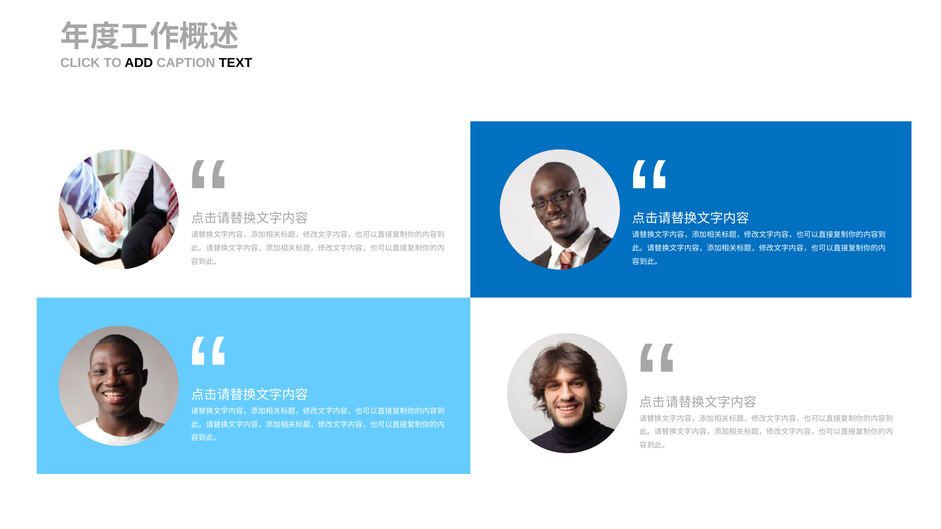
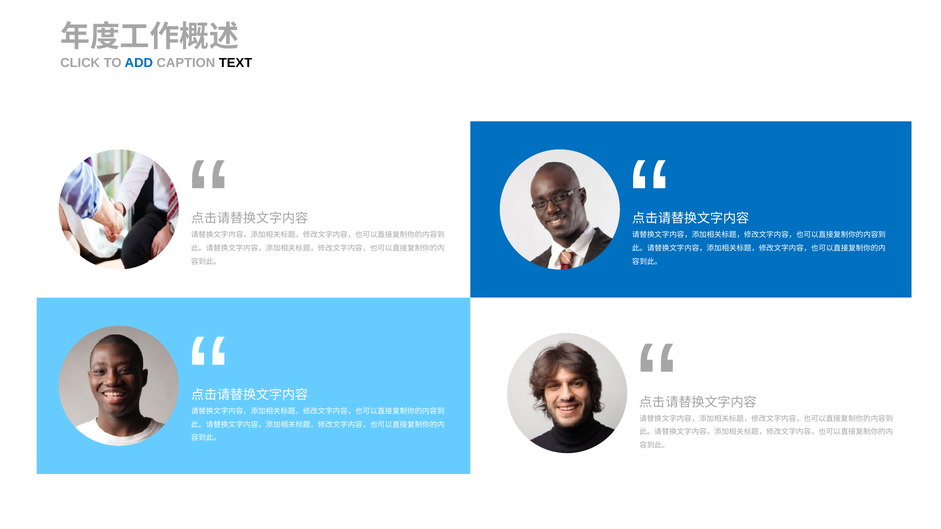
ADD colour: black -> blue (139, 63)
